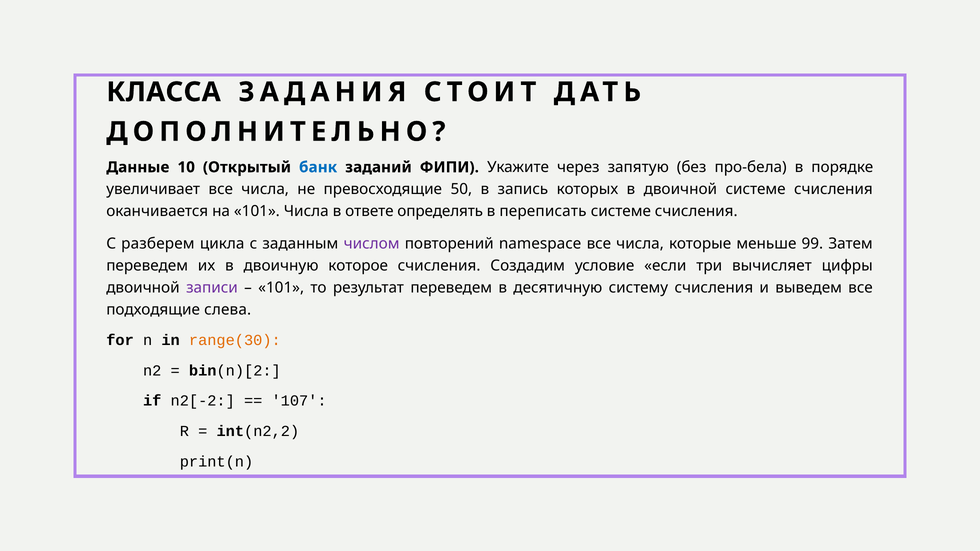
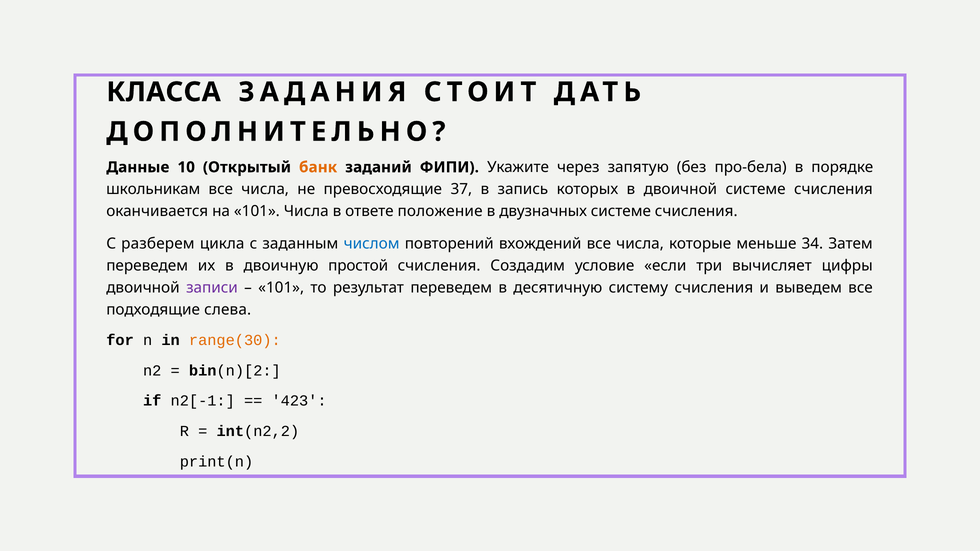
банк colour: blue -> orange (318, 167)
увеличивает: увеличивает -> школьникам (153, 189)
50: 50 -> 37 (461, 189)
определять: определять -> положение (440, 211)
переписать: переписать -> двузначных (543, 211)
числом colour: purple -> blue (372, 244)
namespace: namespace -> вхождений (540, 244)
99: 99 -> 34 (812, 244)
которое: которое -> простой (358, 266)
n2[-2: n2[-2 -> n2[-1 (203, 401)
107: 107 -> 423 (299, 401)
